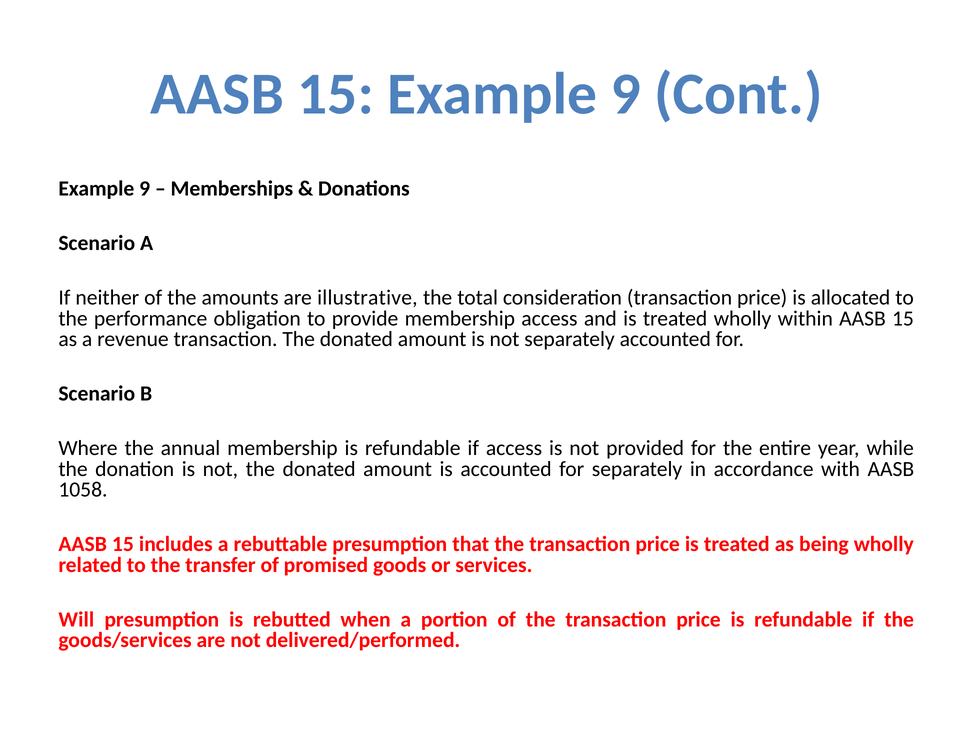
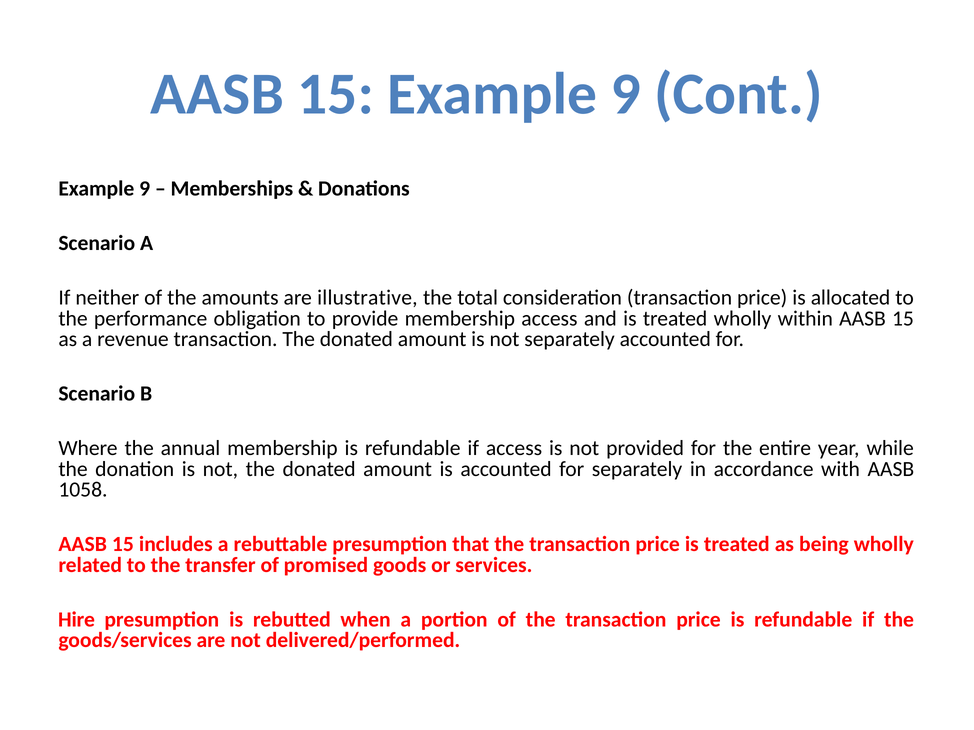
Will: Will -> Hire (77, 620)
